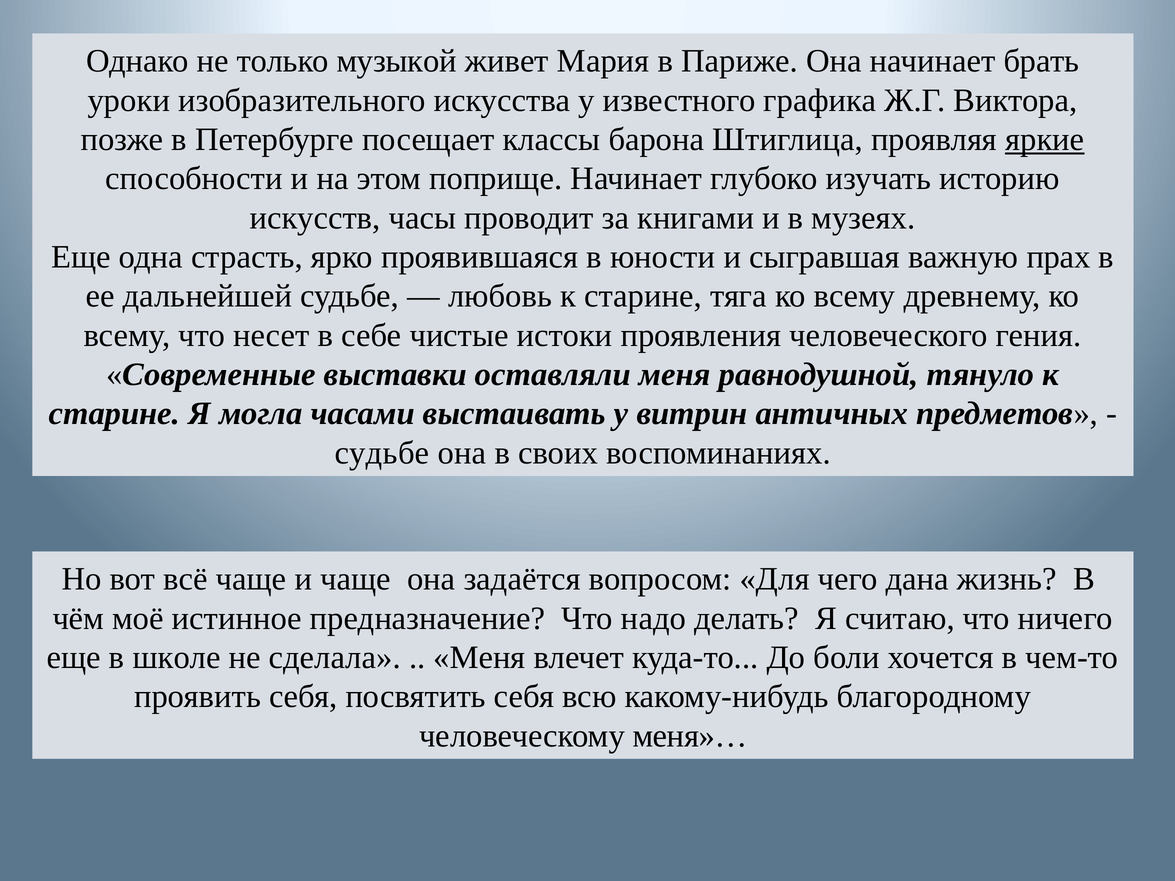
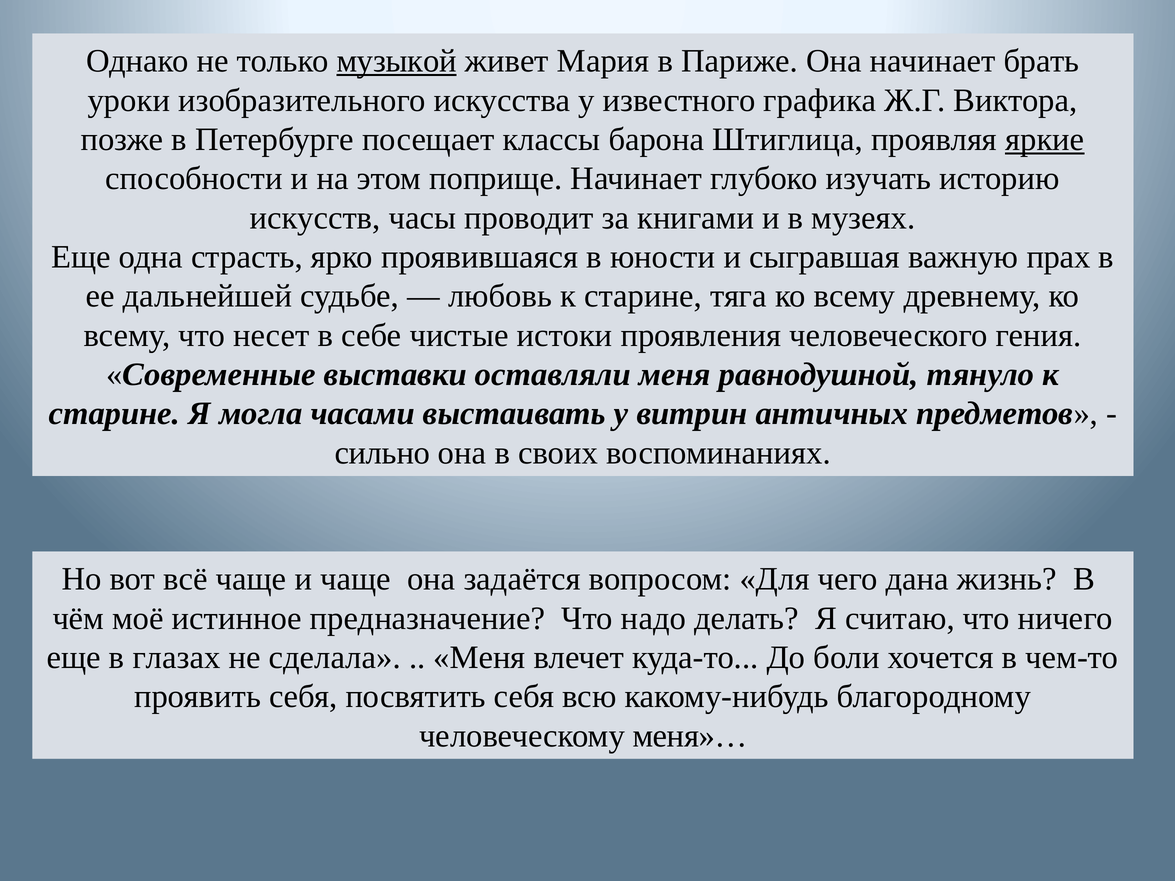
музыкой underline: none -> present (397, 61)
судьбе: судьбе -> сильно (382, 453)
школе: школе -> глазах (177, 658)
